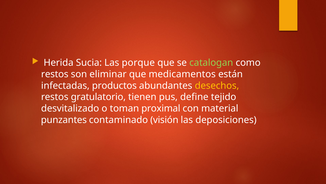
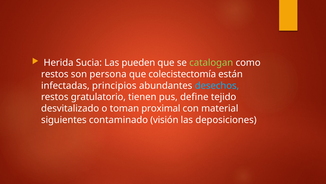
porque: porque -> pueden (138, 62)
eliminar: eliminar -> persona (108, 74)
medicamentos: medicamentos -> colecistectomía (182, 74)
productos: productos -> principios (114, 85)
desechos colour: yellow -> light blue (217, 85)
punzantes: punzantes -> siguientes (64, 120)
